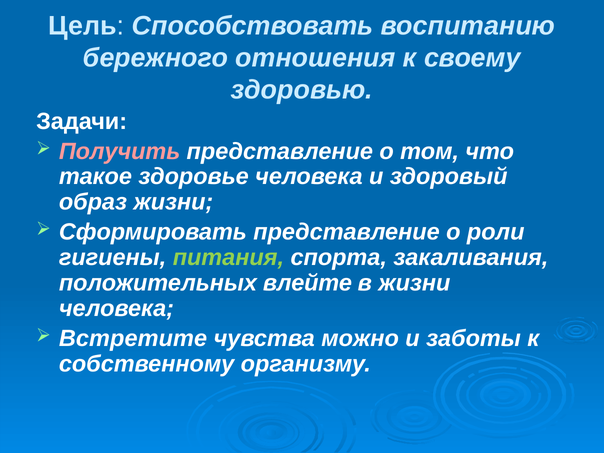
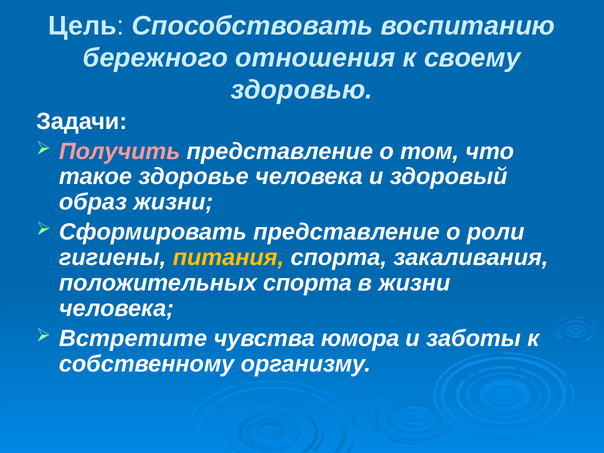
питания colour: light green -> yellow (228, 258)
положительных влейте: влейте -> спорта (307, 283)
можно: можно -> юмора (360, 338)
